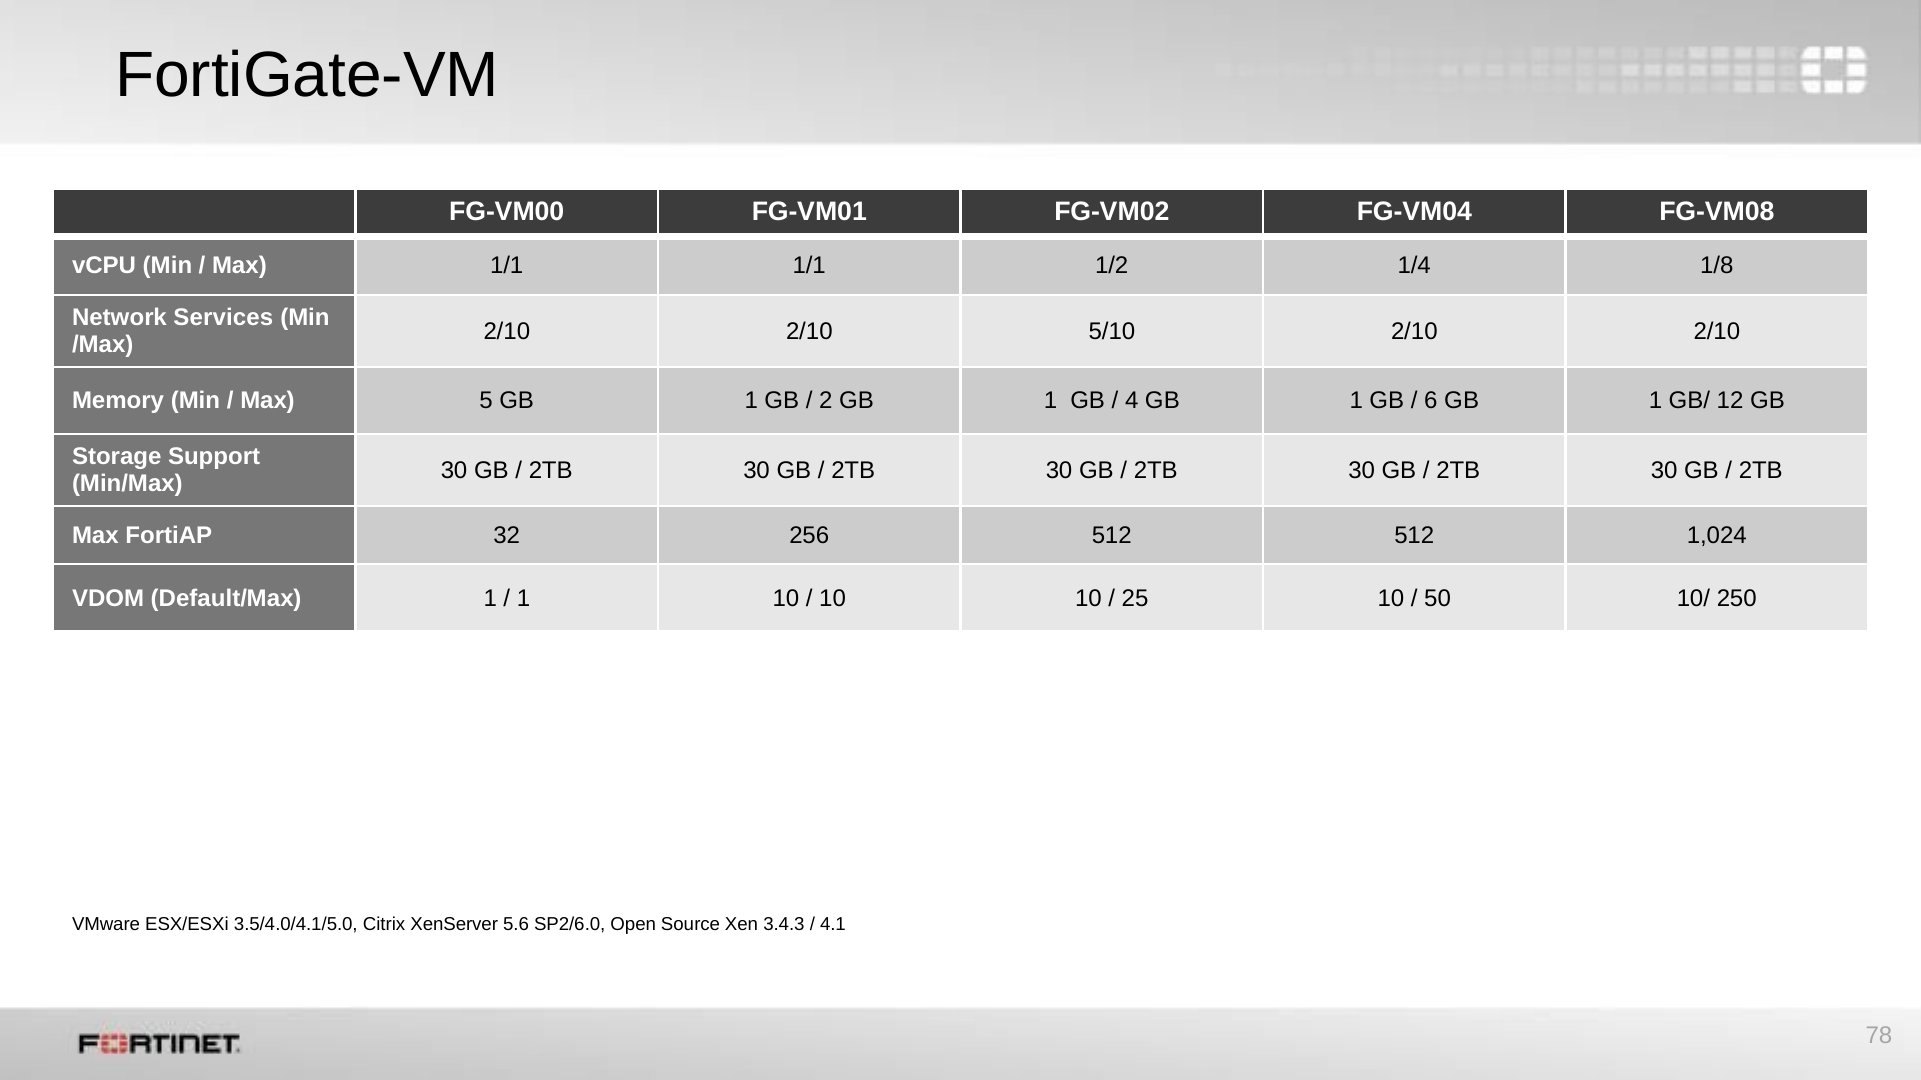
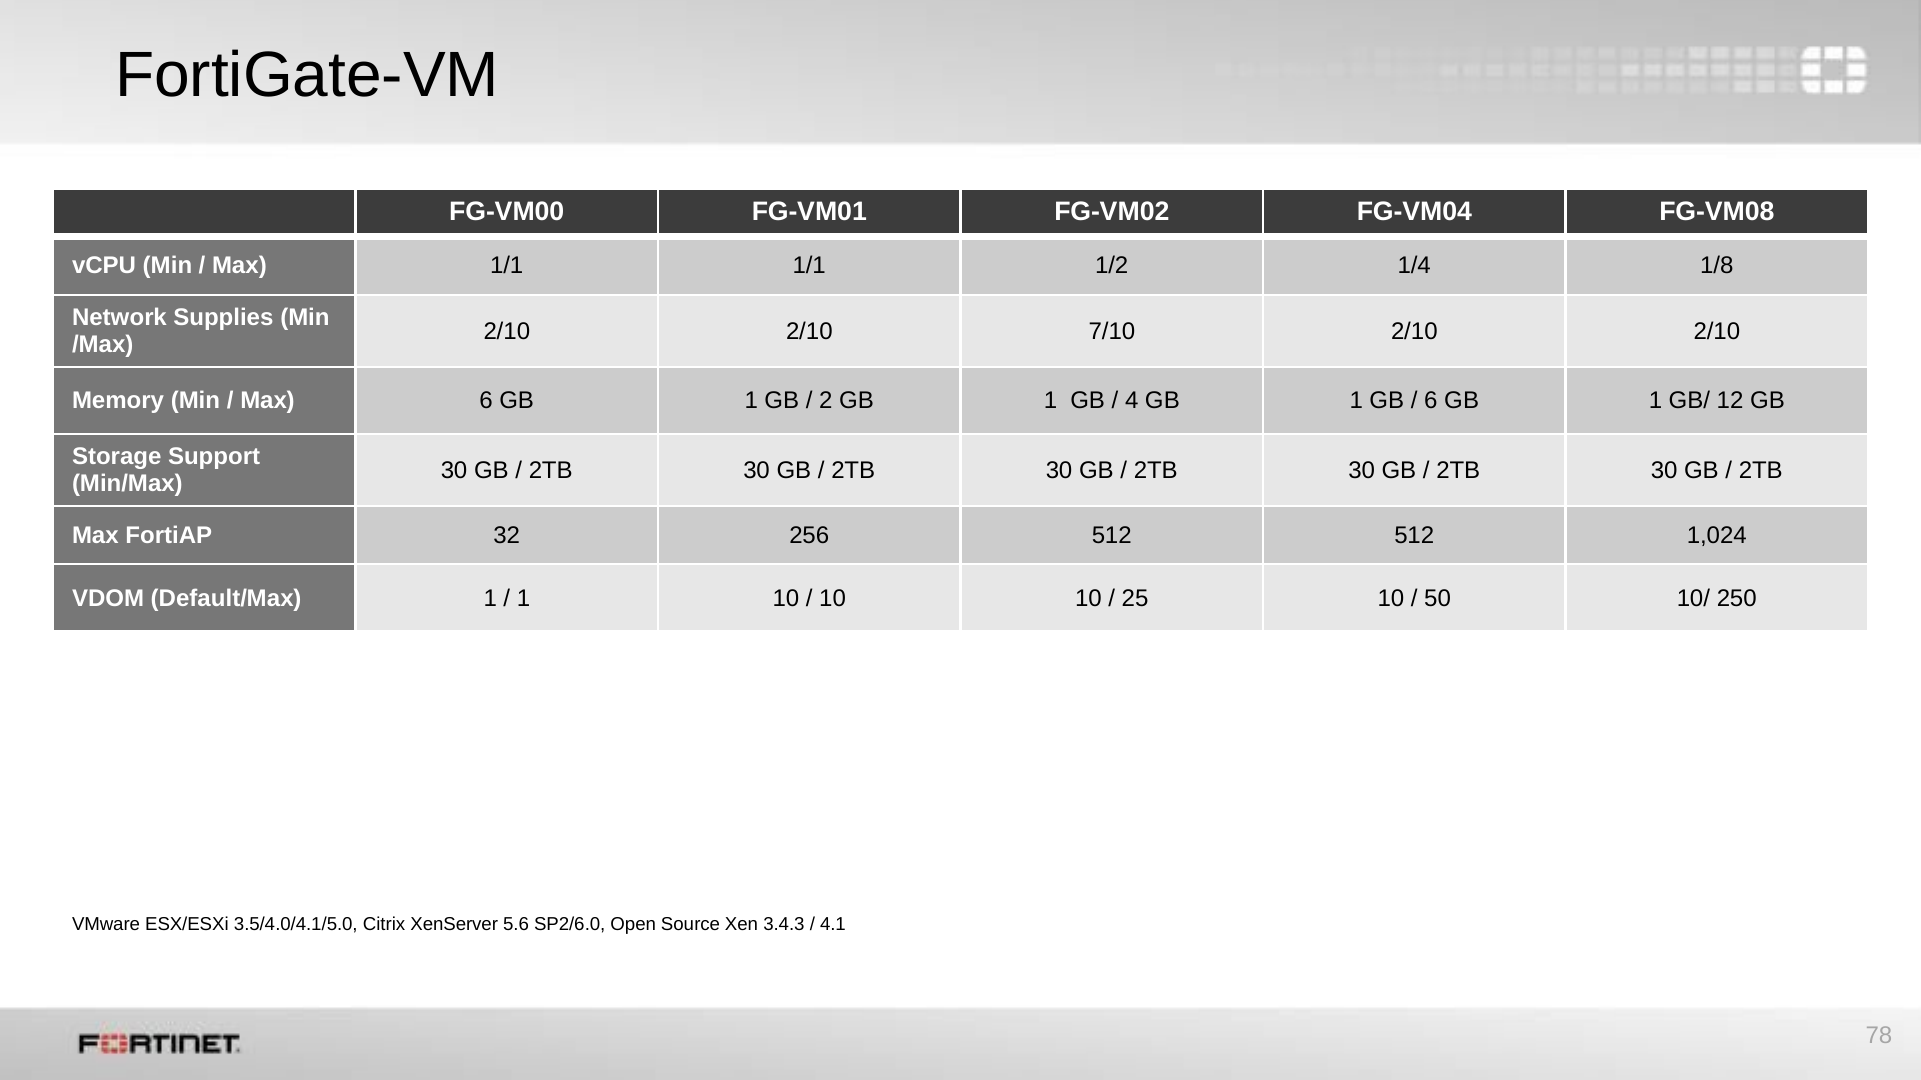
Services: Services -> Supplies (223, 318)
5/10: 5/10 -> 7/10 (1112, 331)
Max 5: 5 -> 6 (486, 401)
